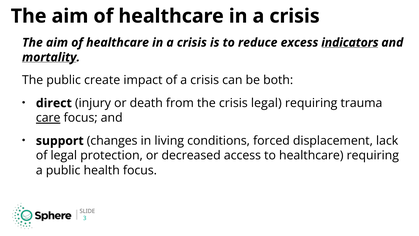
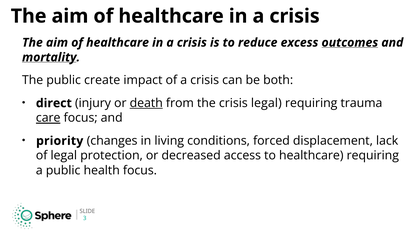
indicators: indicators -> outcomes (350, 43)
death underline: none -> present (146, 103)
support: support -> priority (60, 141)
